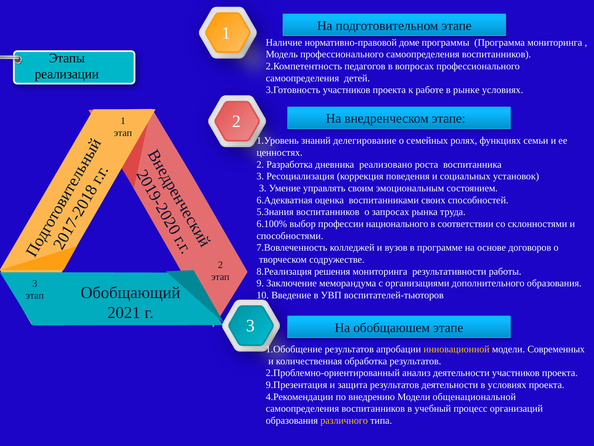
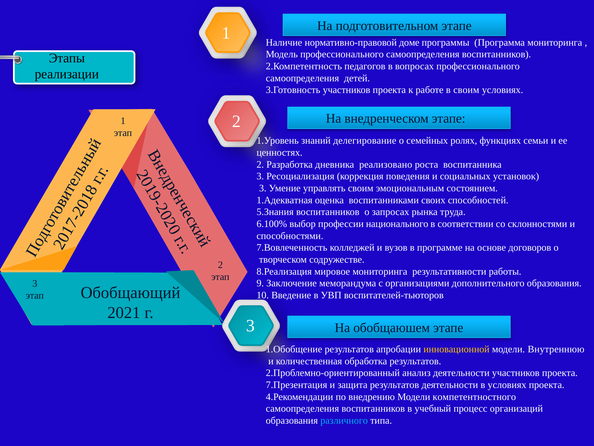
в рынке: рынке -> своим (466, 90)
6.Адекватная: 6.Адекватная -> 1.Адекватная (285, 200)
решения: решения -> мировое (332, 271)
Современных: Современных -> Внутреннюю (556, 349)
9.Презентация: 9.Презентация -> 7.Презентация (297, 384)
общенациональной: общенациональной -> компетентностного (474, 396)
различного colour: yellow -> light blue (344, 420)
